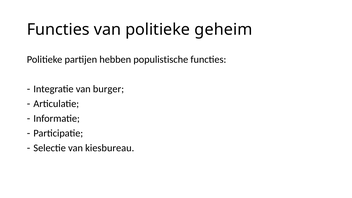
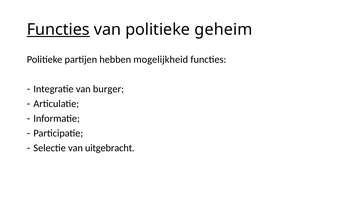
Functies underline: none -> present (58, 30)
populistische: populistische -> mogelijkheid (161, 60)
kiesbureau: kiesbureau -> uitgebracht (110, 148)
